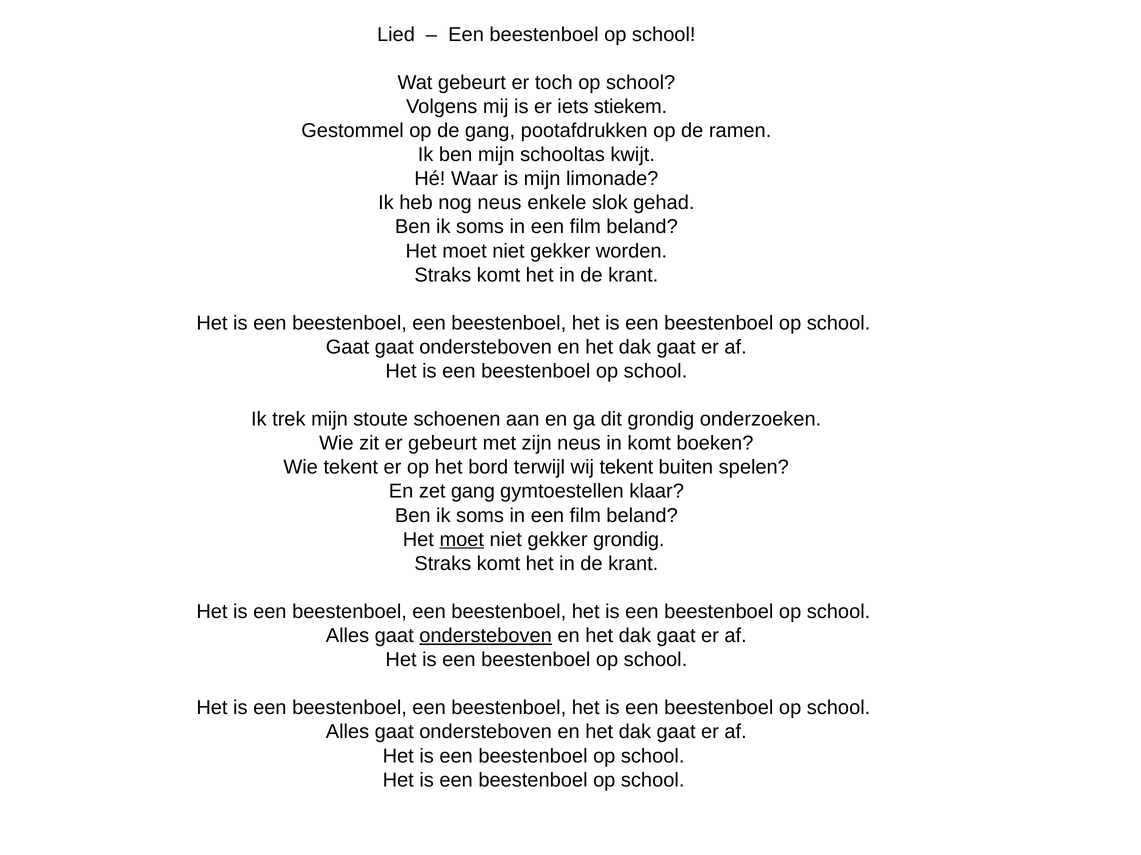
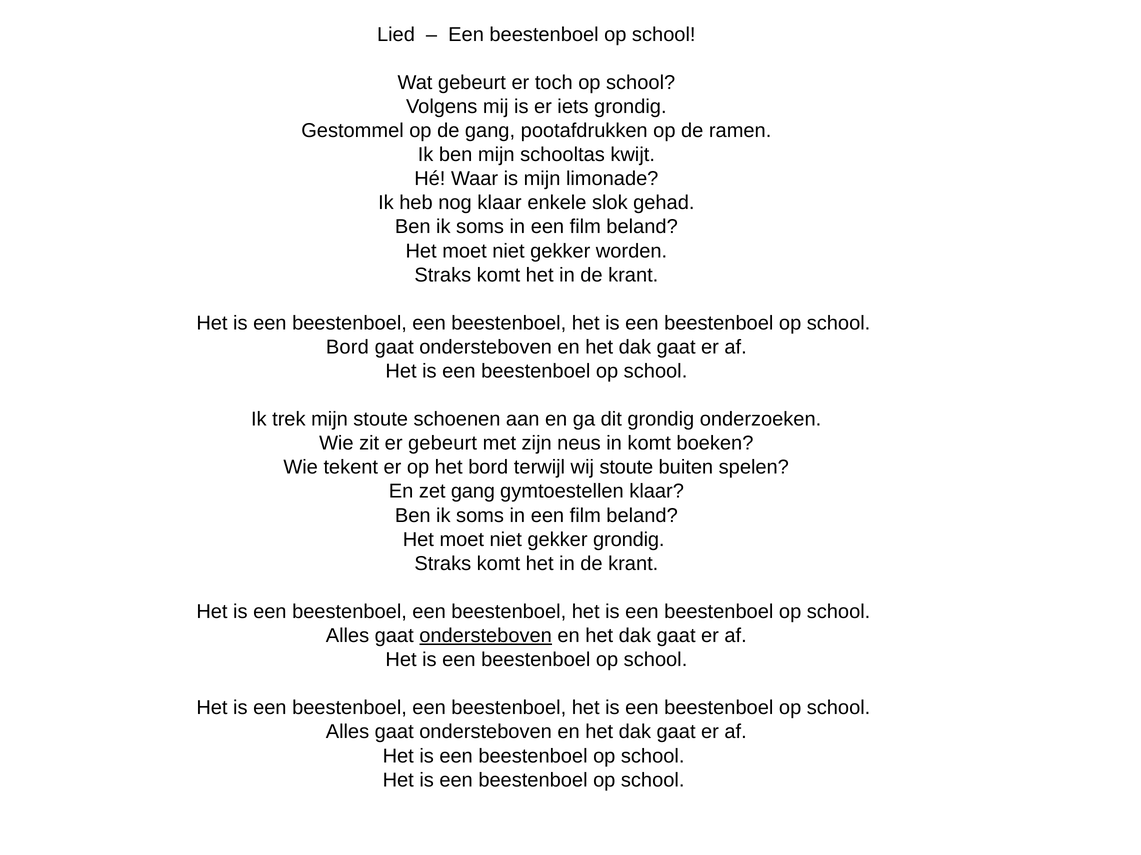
iets stiekem: stiekem -> grondig (630, 107)
nog neus: neus -> klaar (499, 203)
Gaat: Gaat -> Bord (347, 347)
wij tekent: tekent -> stoute (626, 468)
moet underline: present -> none (462, 540)
